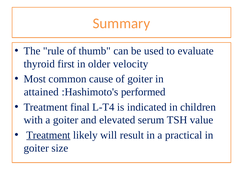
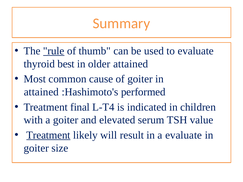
rule underline: none -> present (54, 51)
first: first -> best (66, 64)
older velocity: velocity -> attained (131, 64)
a practical: practical -> evaluate (184, 135)
